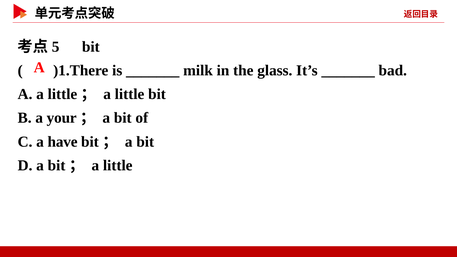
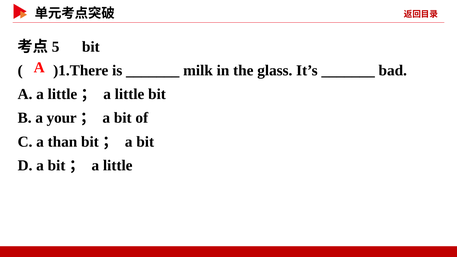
have: have -> than (62, 142)
